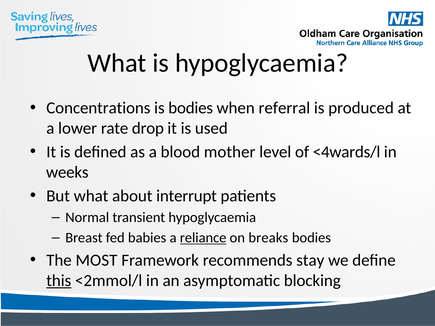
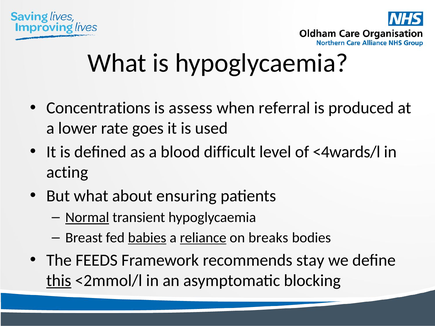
is bodies: bodies -> assess (190, 108)
drop: drop -> goes (148, 128)
mother: mother -> difficult (230, 152)
weeks: weeks -> acting (67, 172)
interrupt: interrupt -> ensuring (186, 196)
Normal underline: none -> present (87, 218)
babies underline: none -> present (147, 238)
MOST: MOST -> FEEDS (97, 260)
